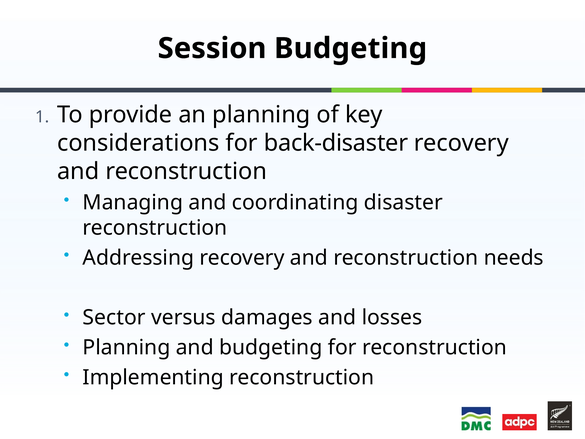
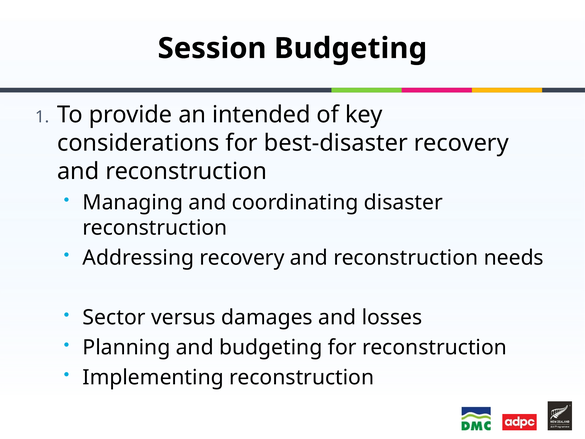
an planning: planning -> intended (261, 115)
back-disaster: back-disaster -> best-disaster (336, 143)
